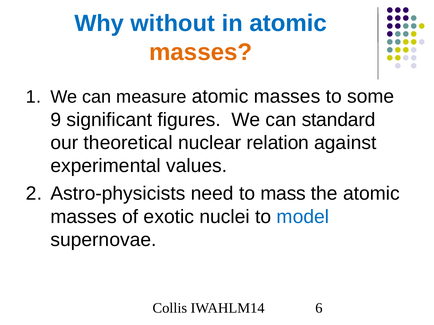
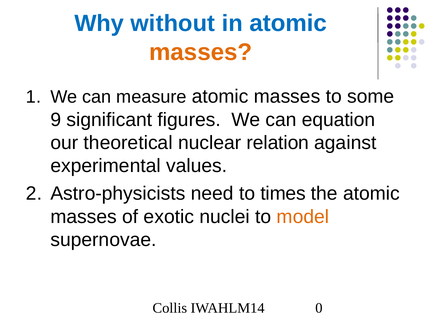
standard: standard -> equation (339, 120)
mass: mass -> times (283, 194)
model colour: blue -> orange (303, 217)
6: 6 -> 0 (319, 308)
